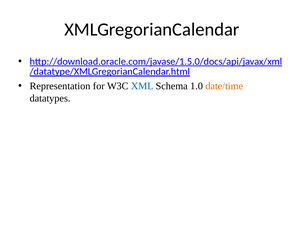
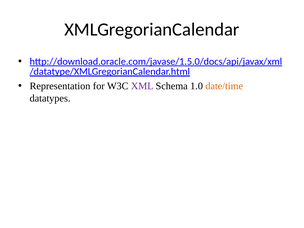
XML colour: blue -> purple (142, 86)
